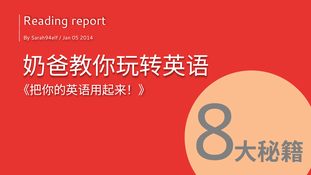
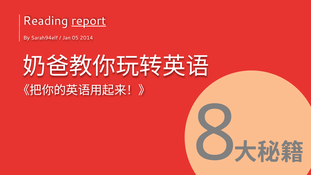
report underline: none -> present (89, 21)
